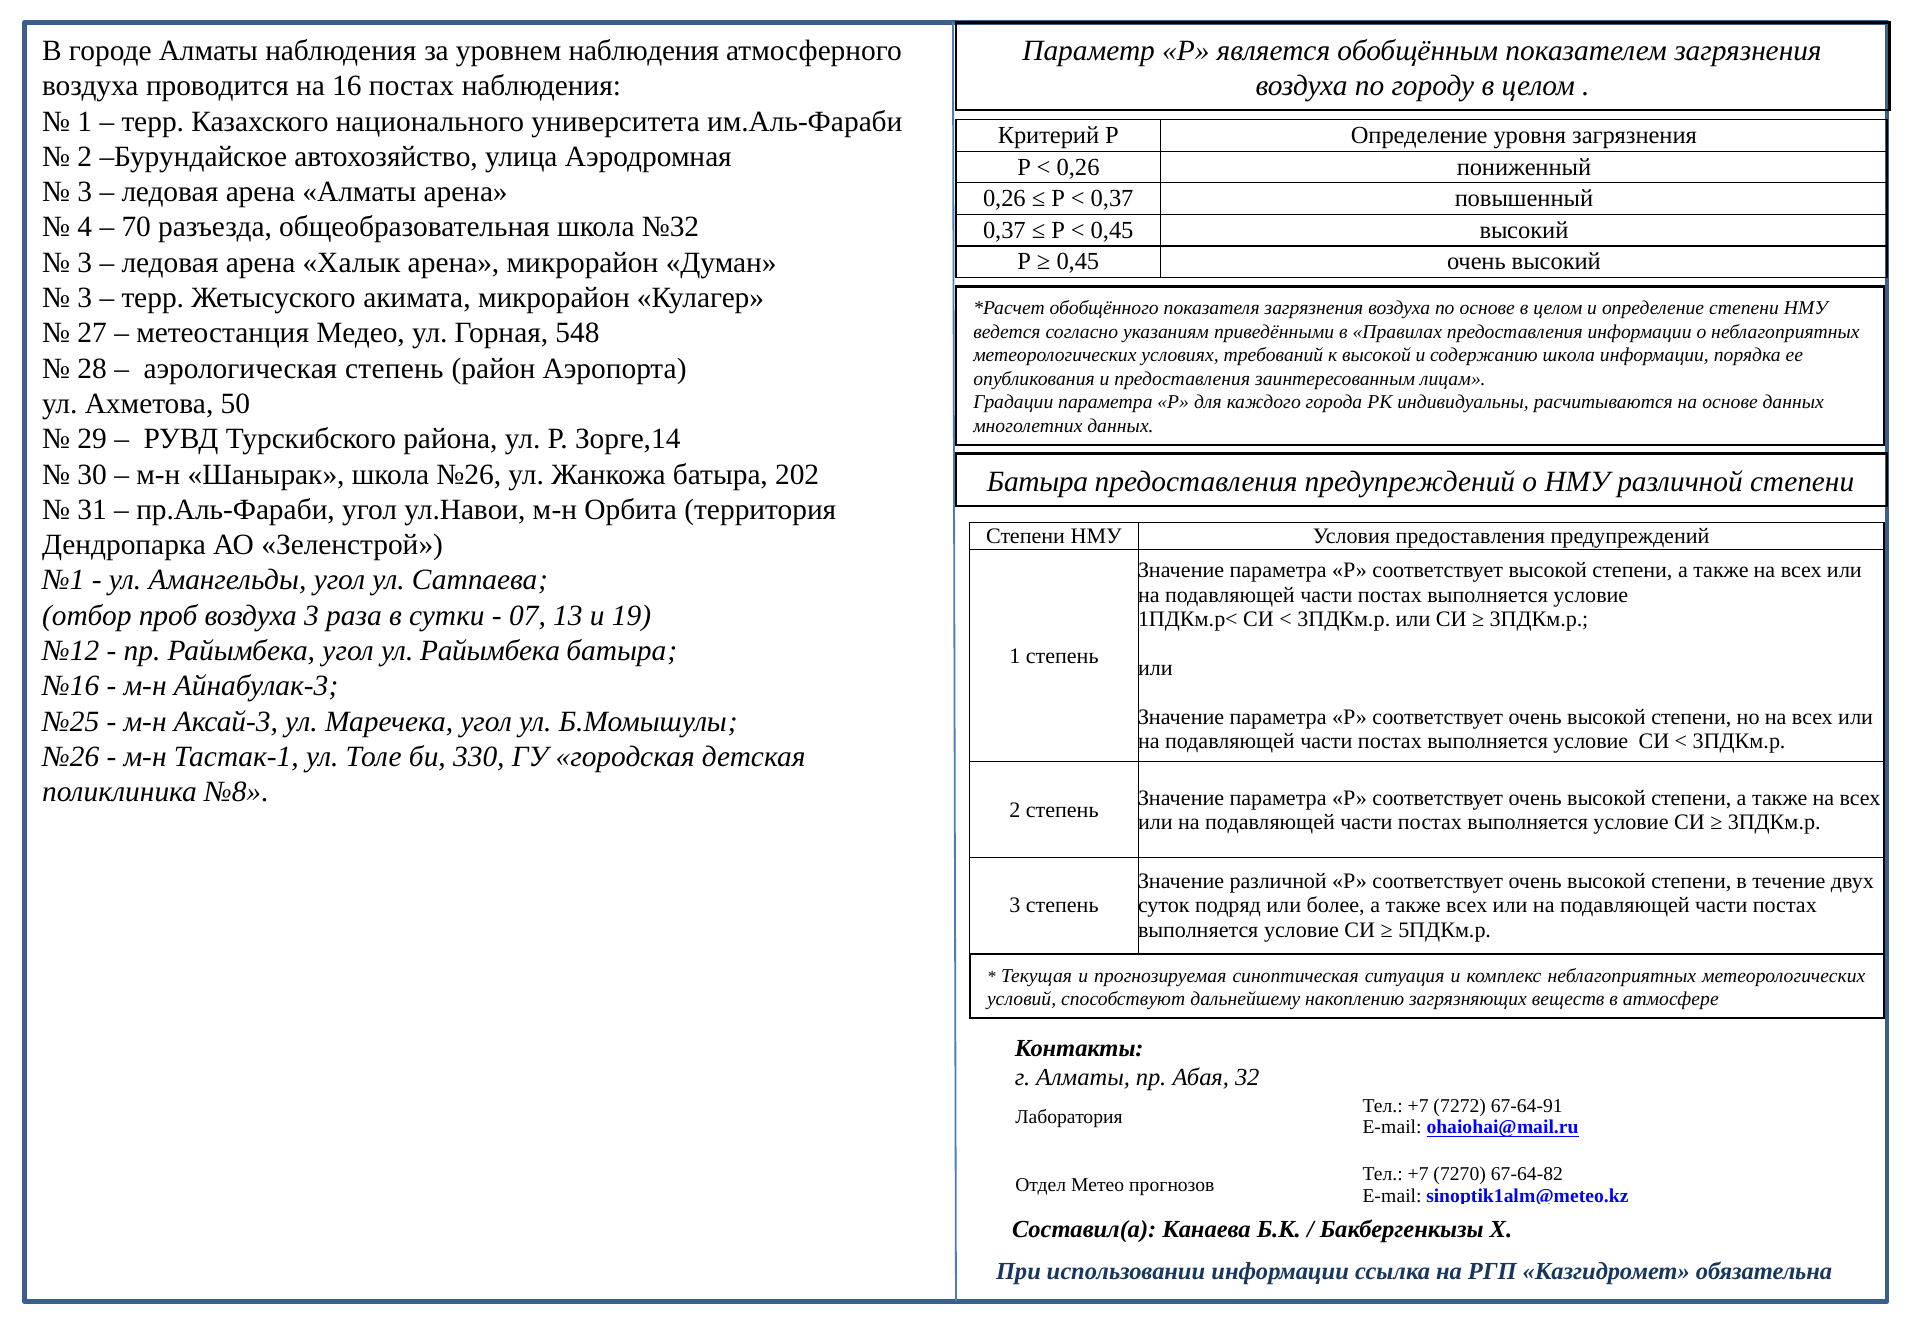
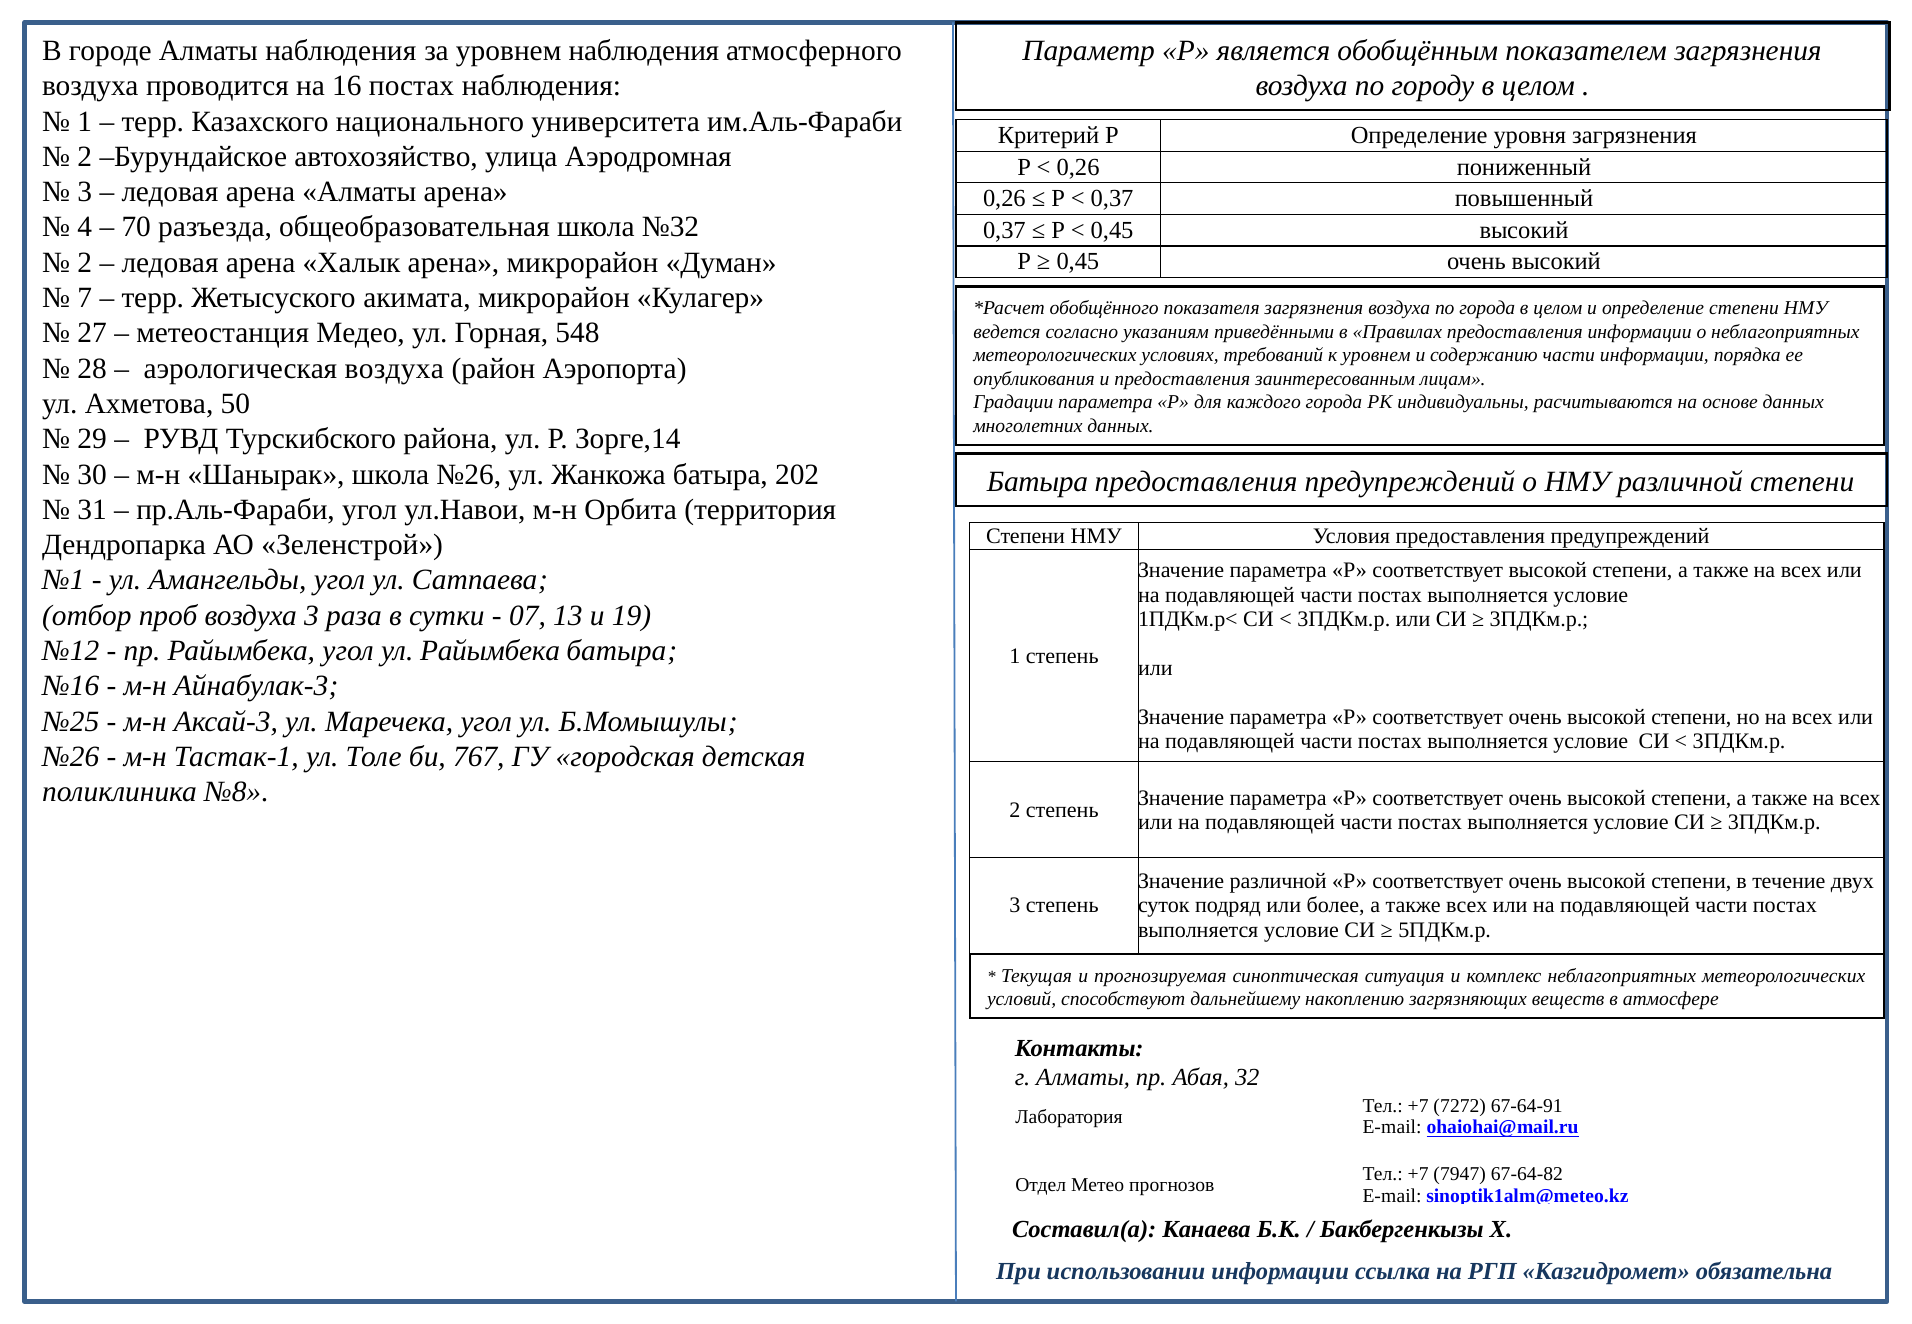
3: 3 -> 2 (85, 262)
3: 3 -> 7 (85, 298)
по основе: основе -> города (1487, 308)
к высокой: высокой -> уровнем (1376, 355)
содержанию школа: школа -> части (1569, 355)
аэрологическая степень: степень -> воздуха (394, 368)
330: 330 -> 767 (479, 757)
7270: 7270 -> 7947 (1460, 1174)
